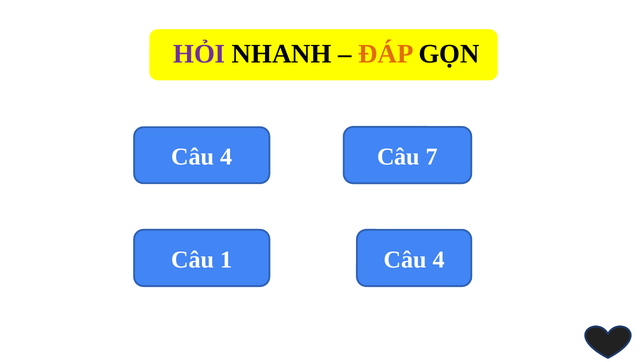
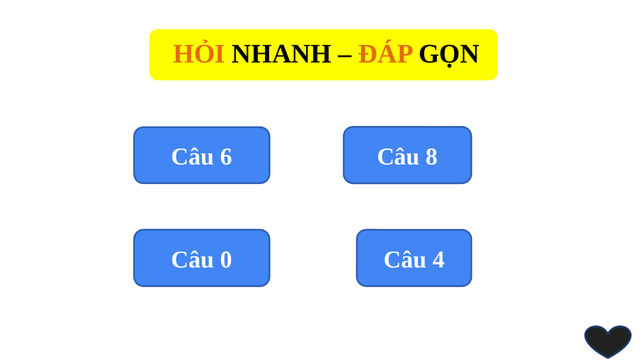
HỎI colour: purple -> orange (199, 54)
4: 4 -> 6 (226, 157)
7: 7 -> 8 (432, 157)
1: 1 -> 0 (226, 259)
